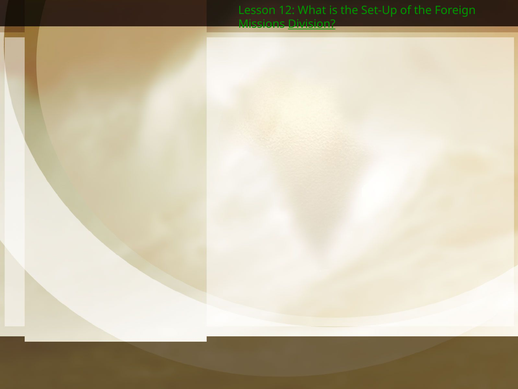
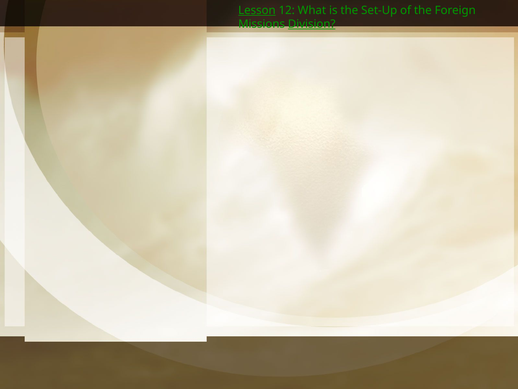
Lesson underline: none -> present (257, 10)
